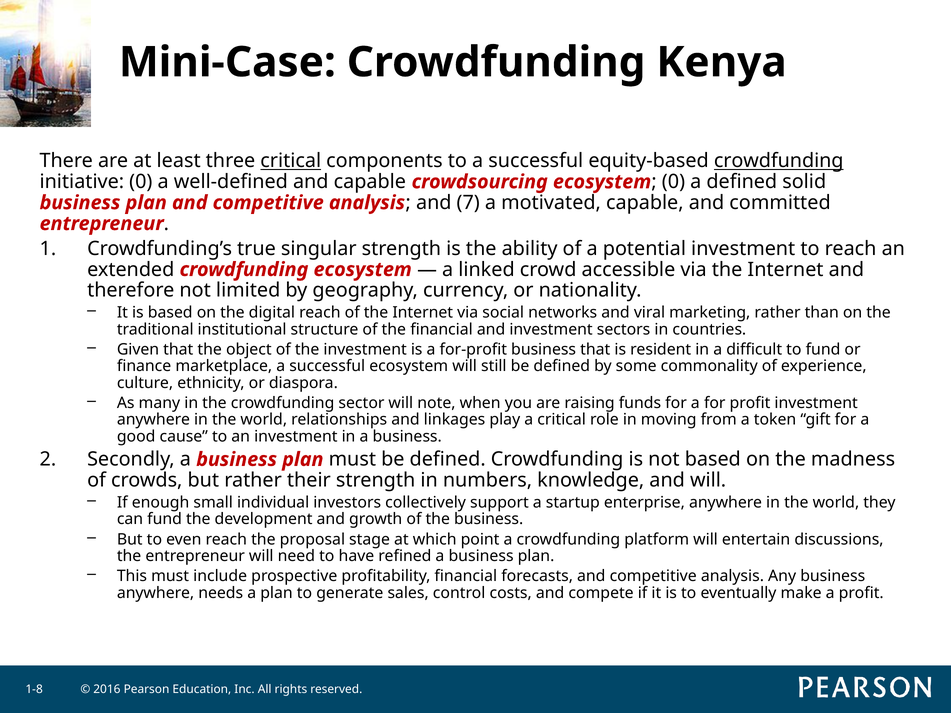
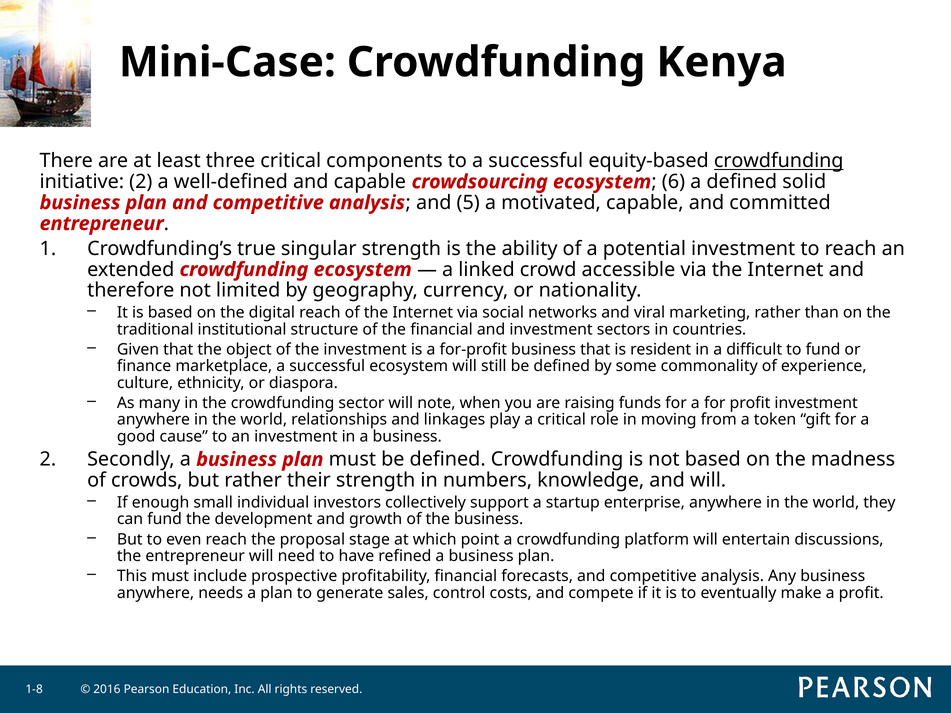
critical underline: present -> none (291, 161)
initiative 0: 0 -> 2 (141, 182)
ecosystem 0: 0 -> 6 (673, 182)
7: 7 -> 5 (468, 203)
